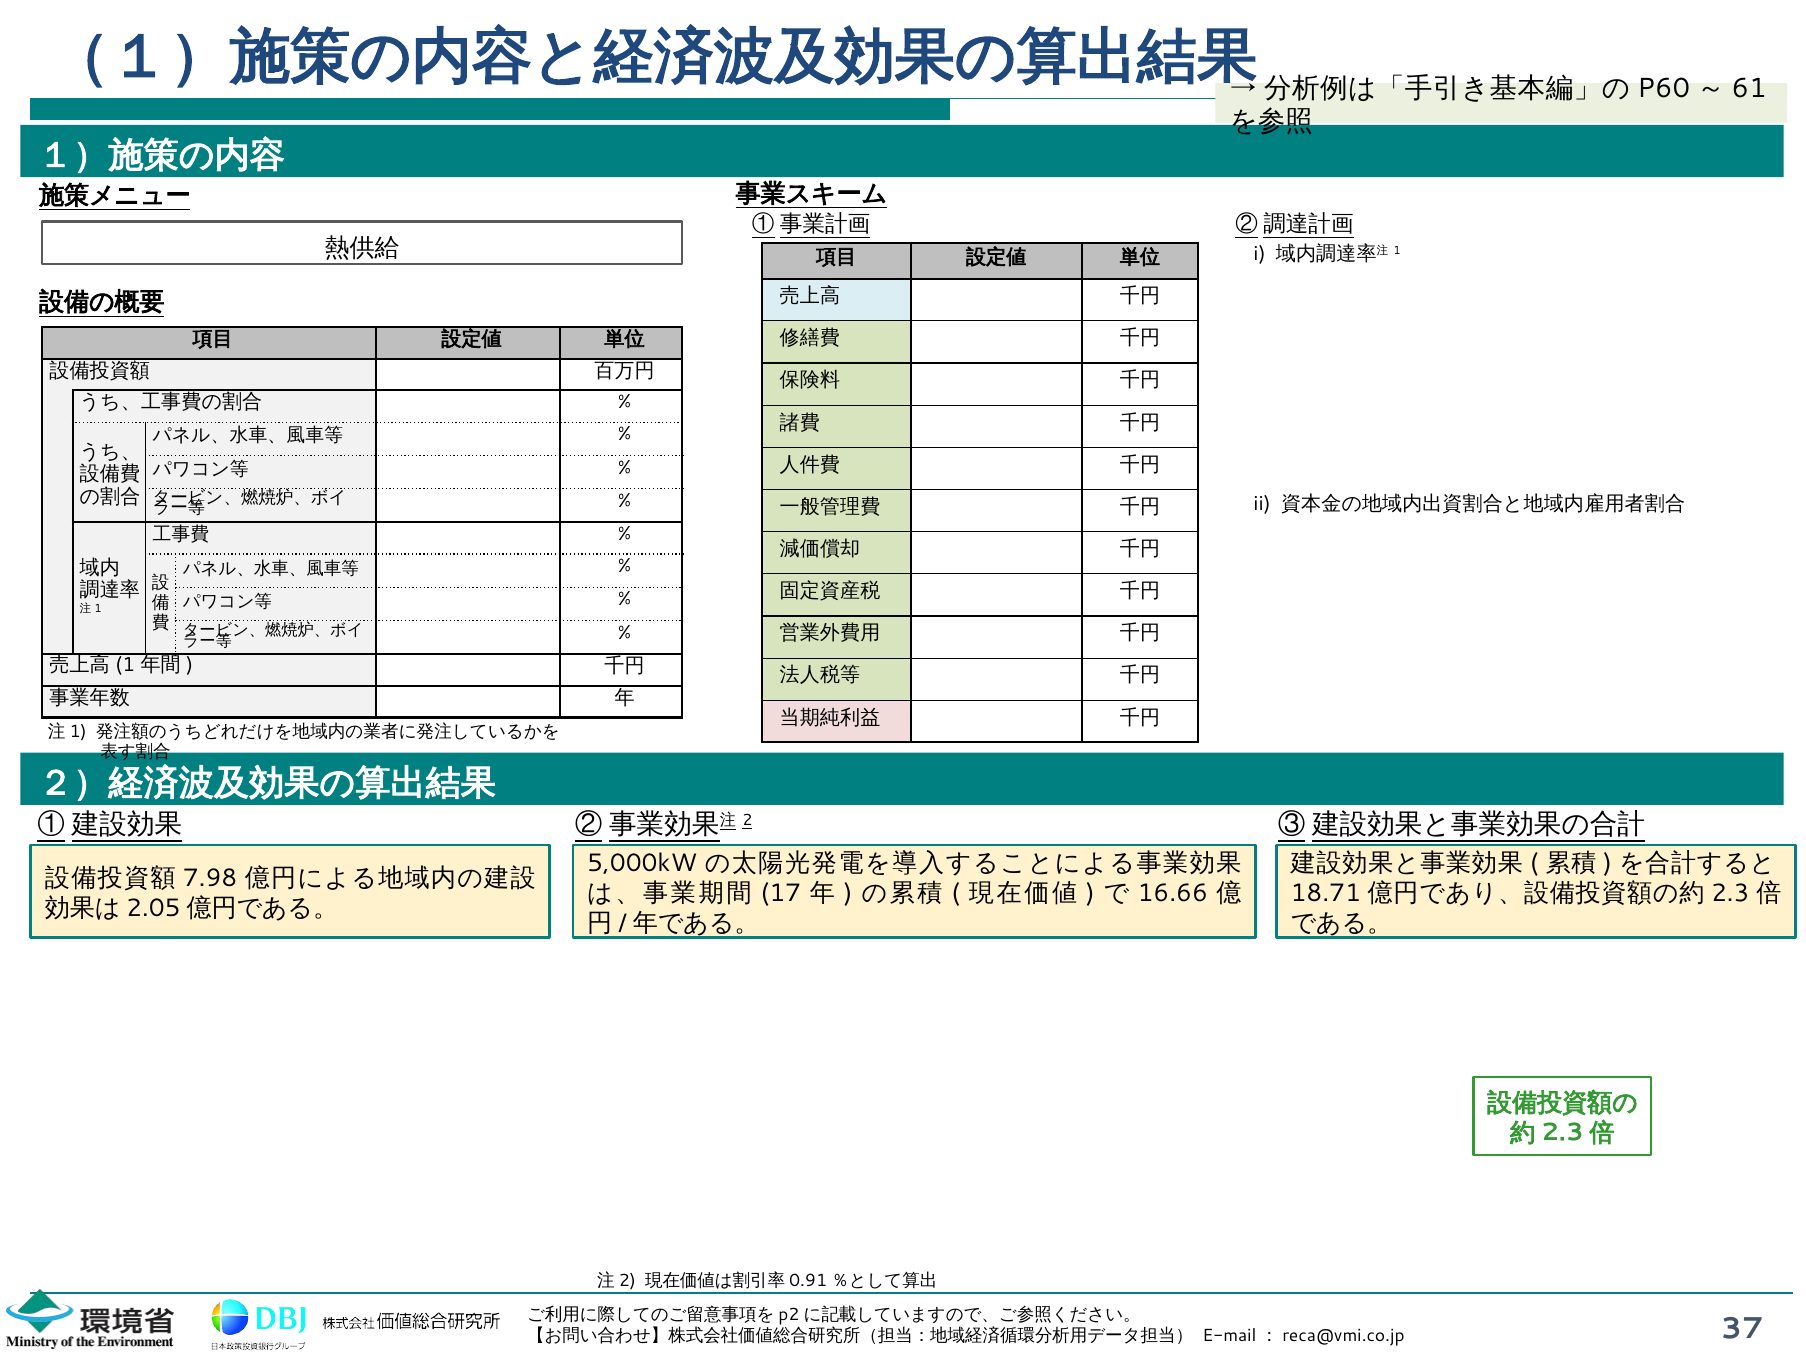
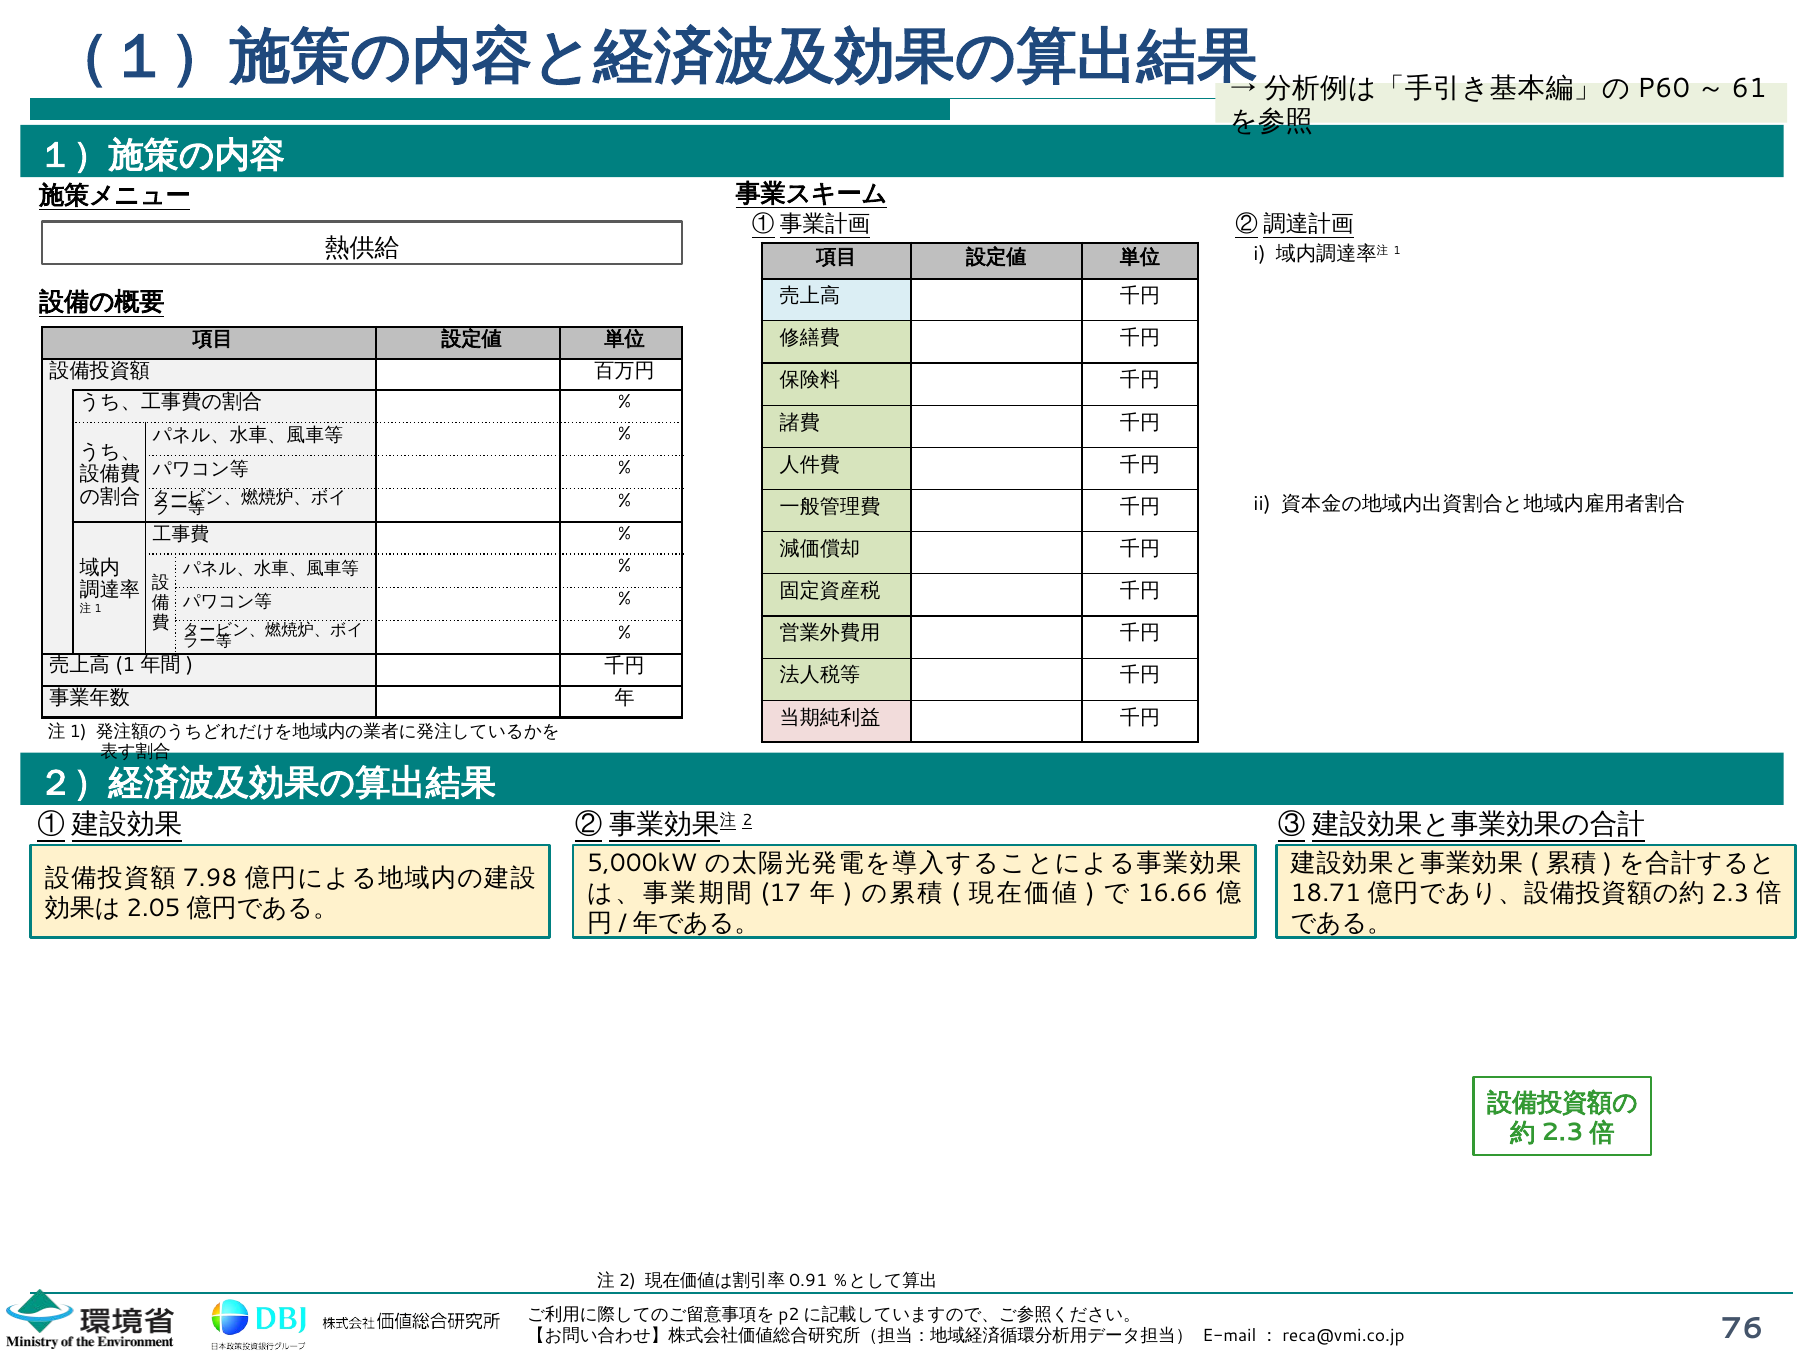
37: 37 -> 76 (1742, 1329)
